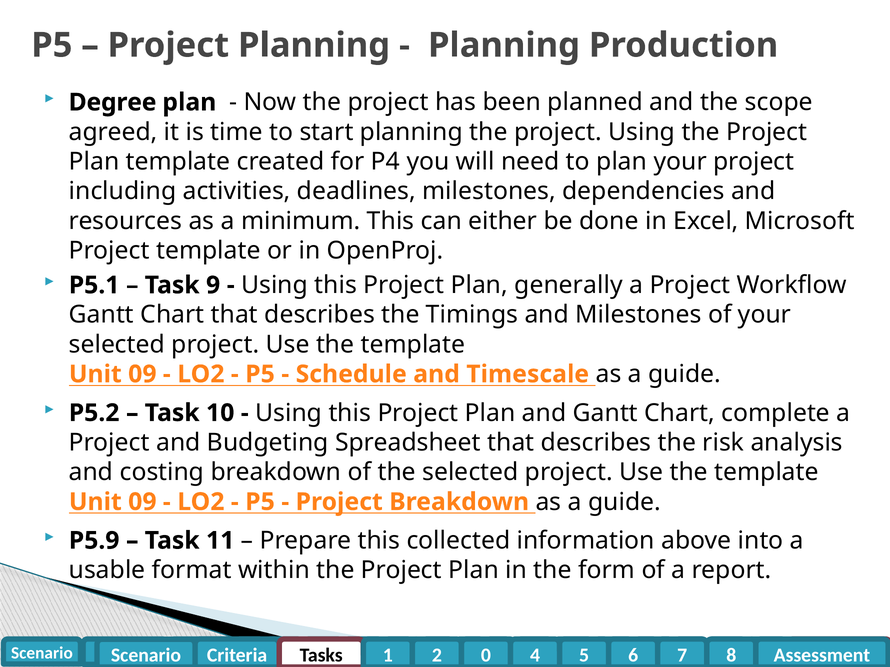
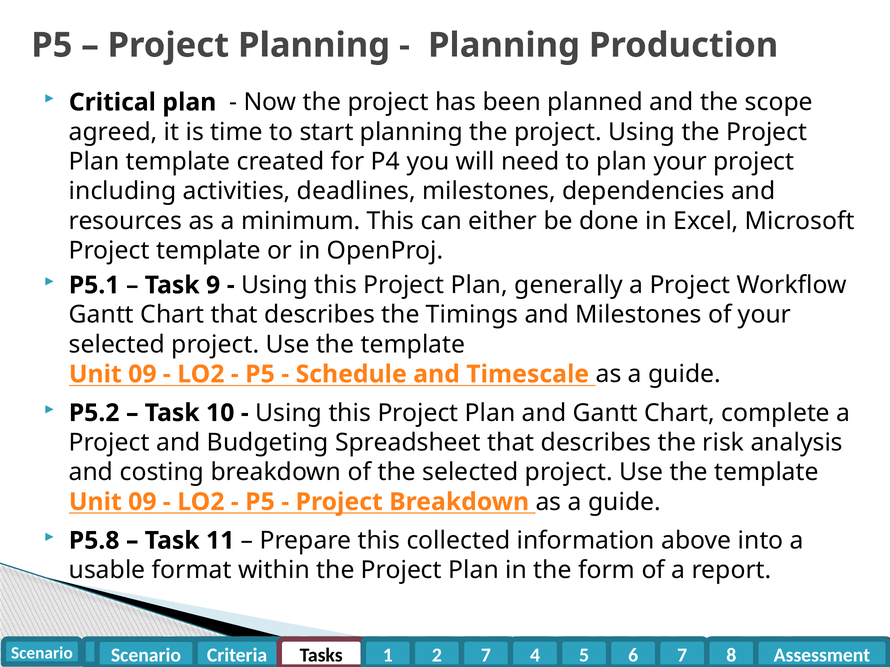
Degree: Degree -> Critical (112, 102)
P5.9: P5.9 -> P5.8 (94, 541)
0: 0 -> 7 (486, 656)
